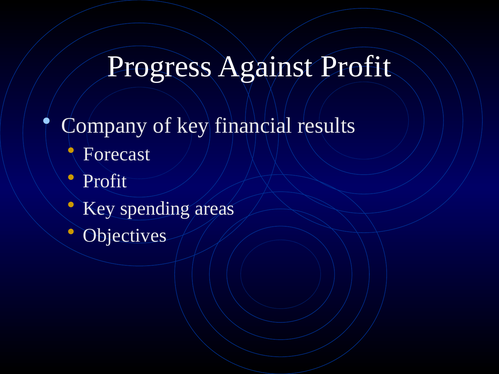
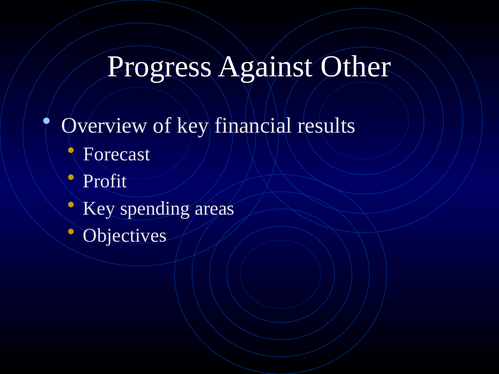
Against Profit: Profit -> Other (356, 67)
Company: Company -> Overview (104, 125)
